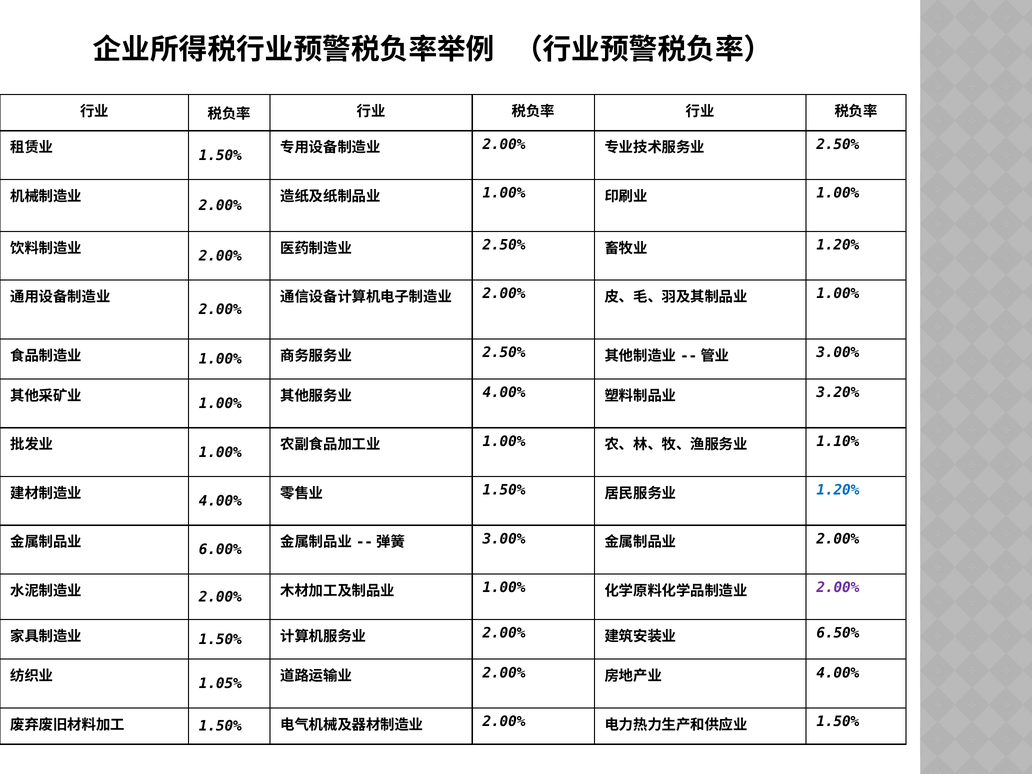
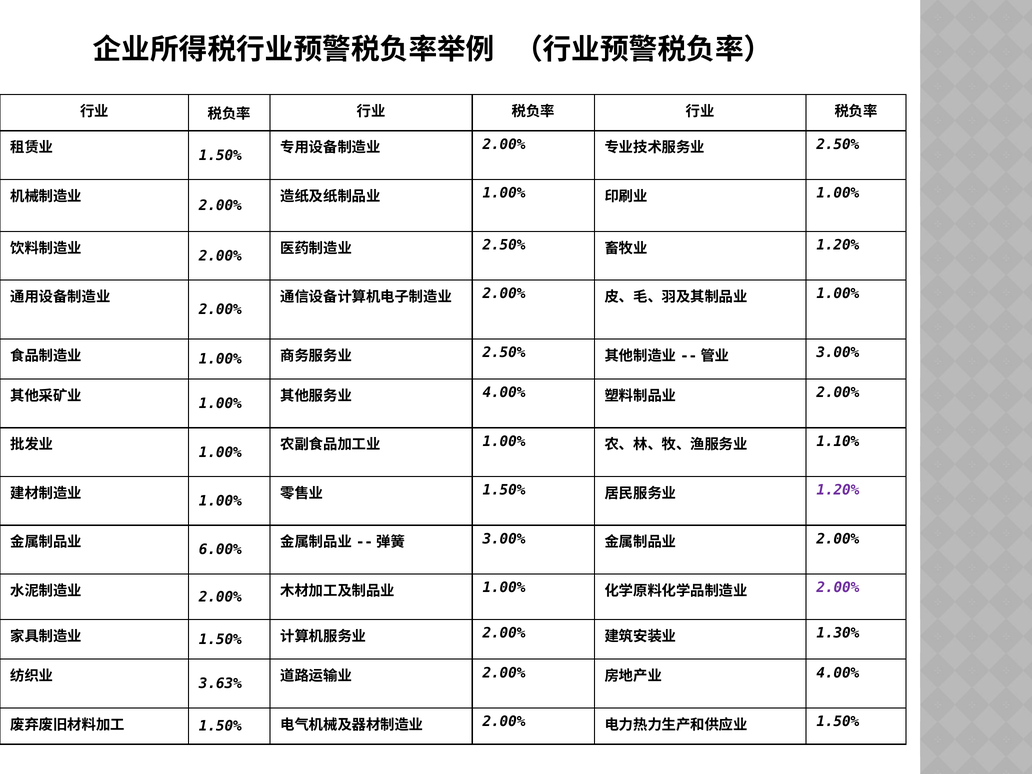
3.20%: 3.20% -> 2.00% (838, 393)
4.00%: 4.00% -> 1.00% (220, 501)
1.20% colour: blue -> purple (838, 490)
6.50%: 6.50% -> 1.30% (838, 633)
1.05%: 1.05% -> 3.63% (220, 684)
